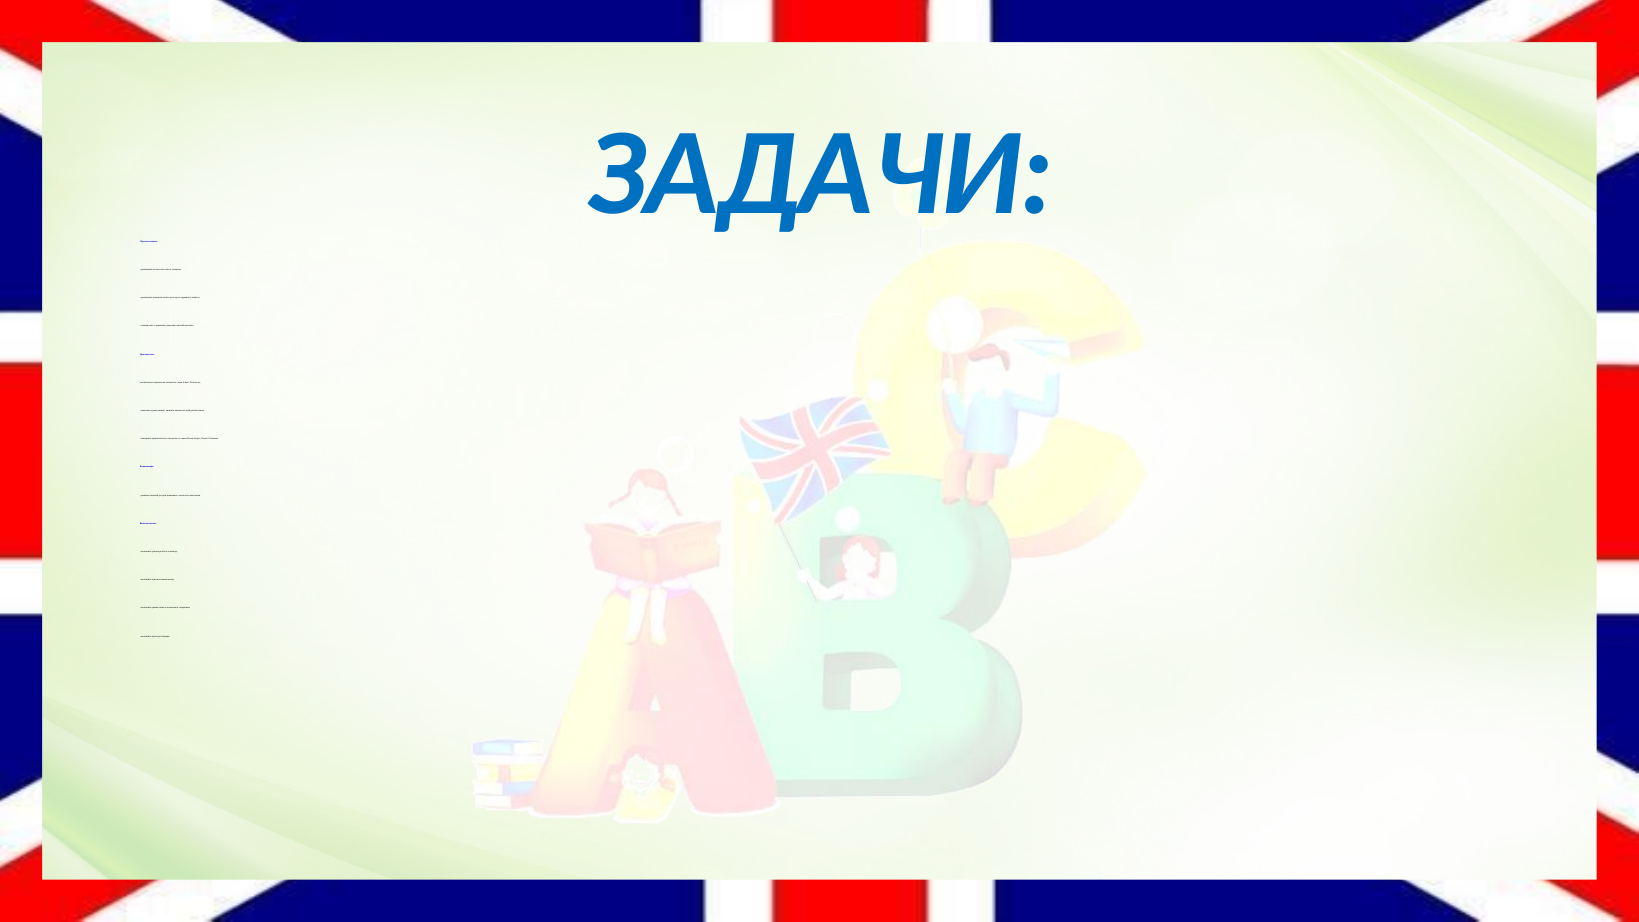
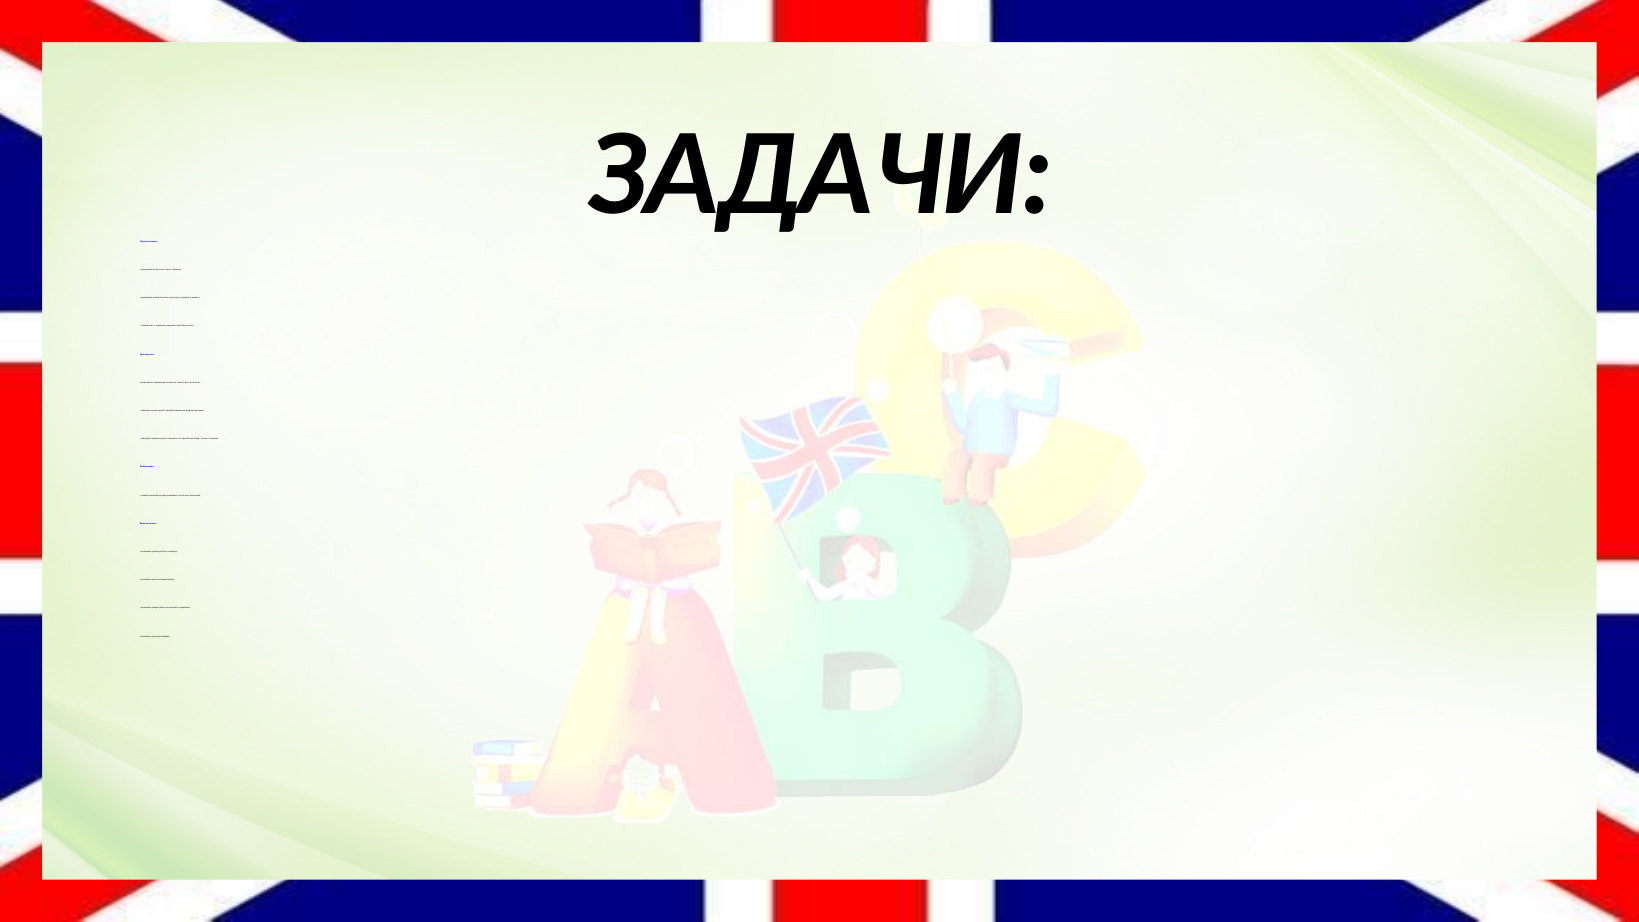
ЗАДАЧИ colour: blue -> black (820, 173)
